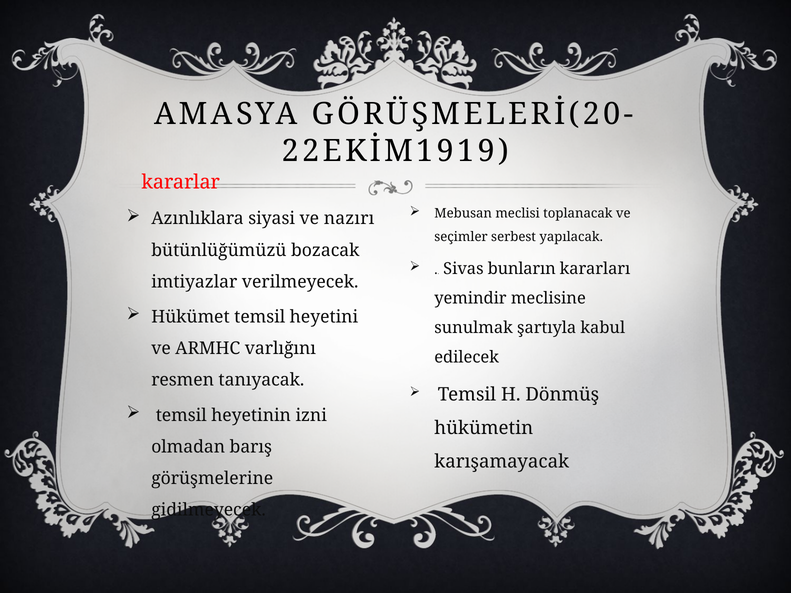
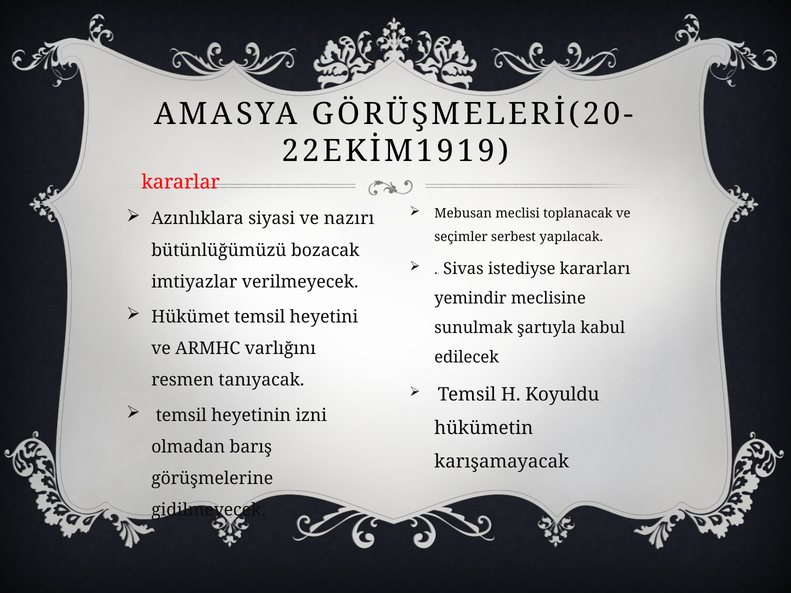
bunların: bunların -> istediyse (522, 269)
Dönmüş: Dönmüş -> Koyuldu (562, 395)
